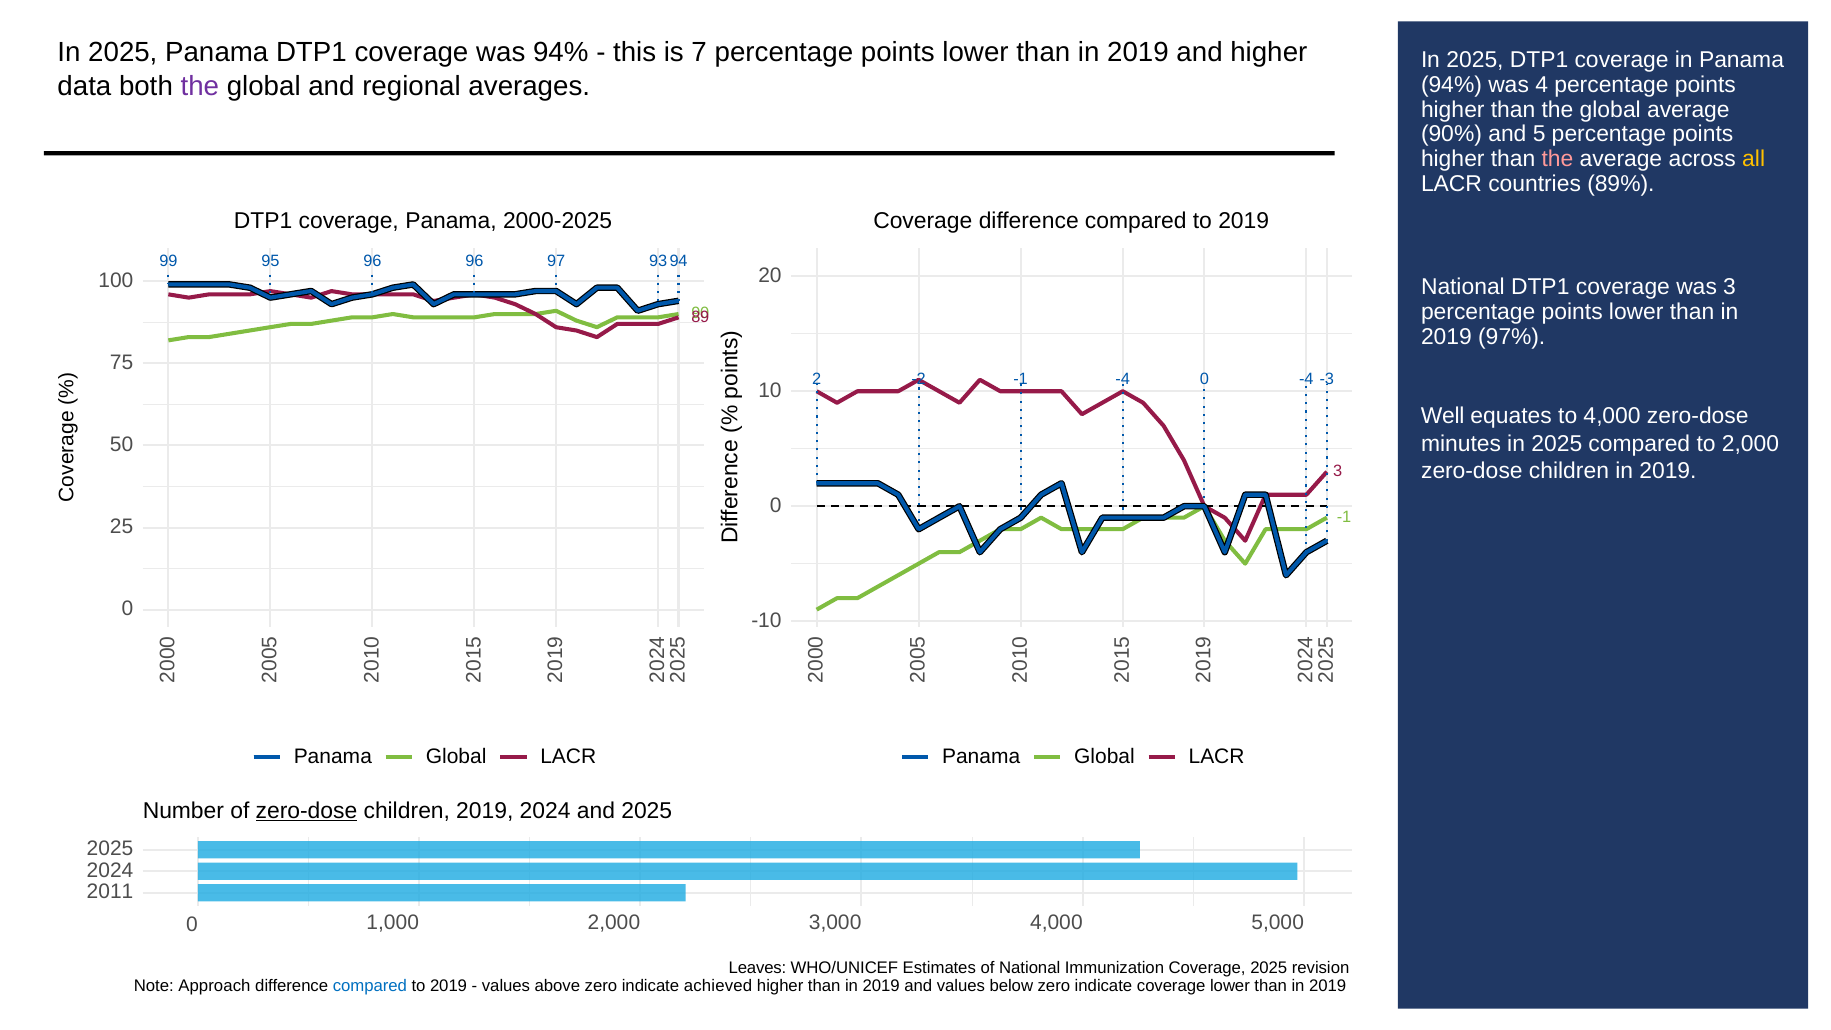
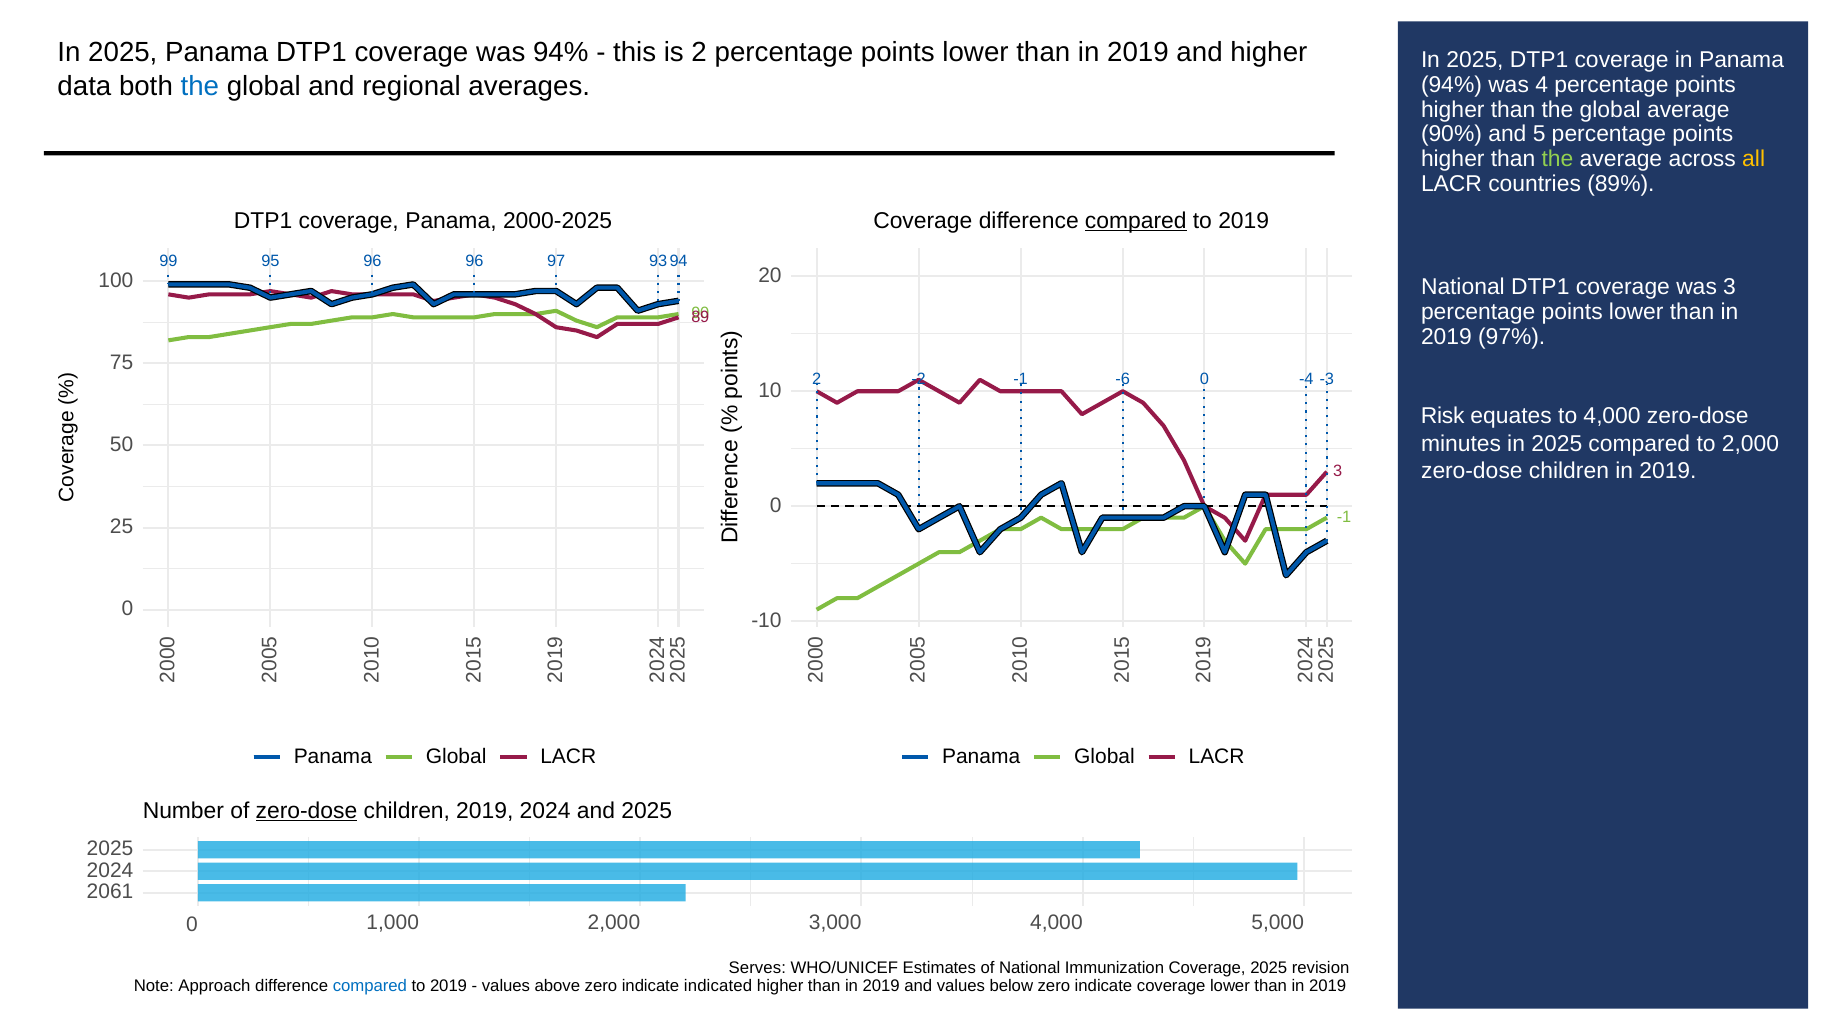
is 7: 7 -> 2 (699, 53)
the colour: purple -> blue (200, 86)
the colour: pink -> light green (1558, 159)
compared underline: none -> present (1136, 221)
-1 -4: -4 -> -6 (1123, 379)
Well: Well -> Risk (1443, 416)
2011: 2011 -> 2061 (110, 892)
Leaves: Leaves -> Serves (757, 968)
achieved: achieved -> indicated (718, 986)
